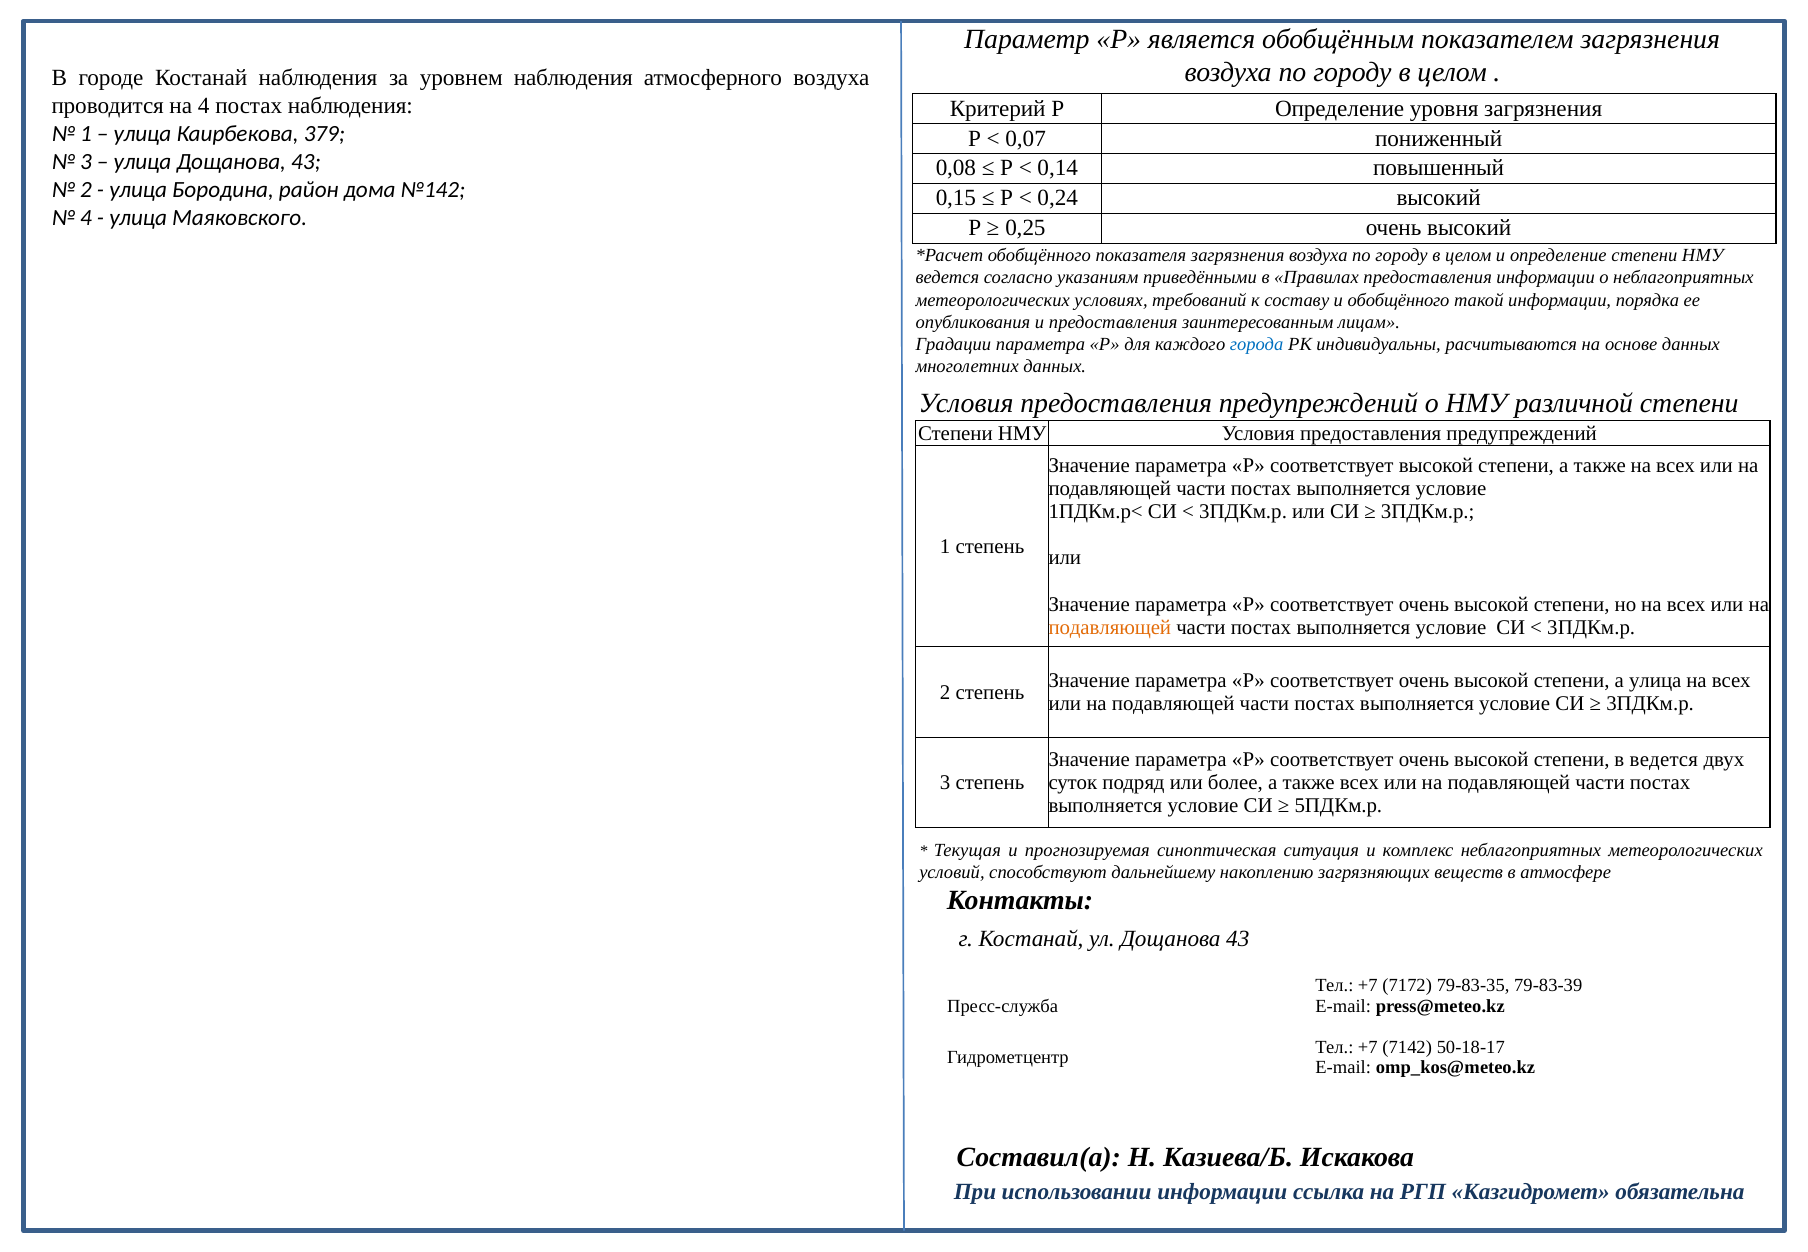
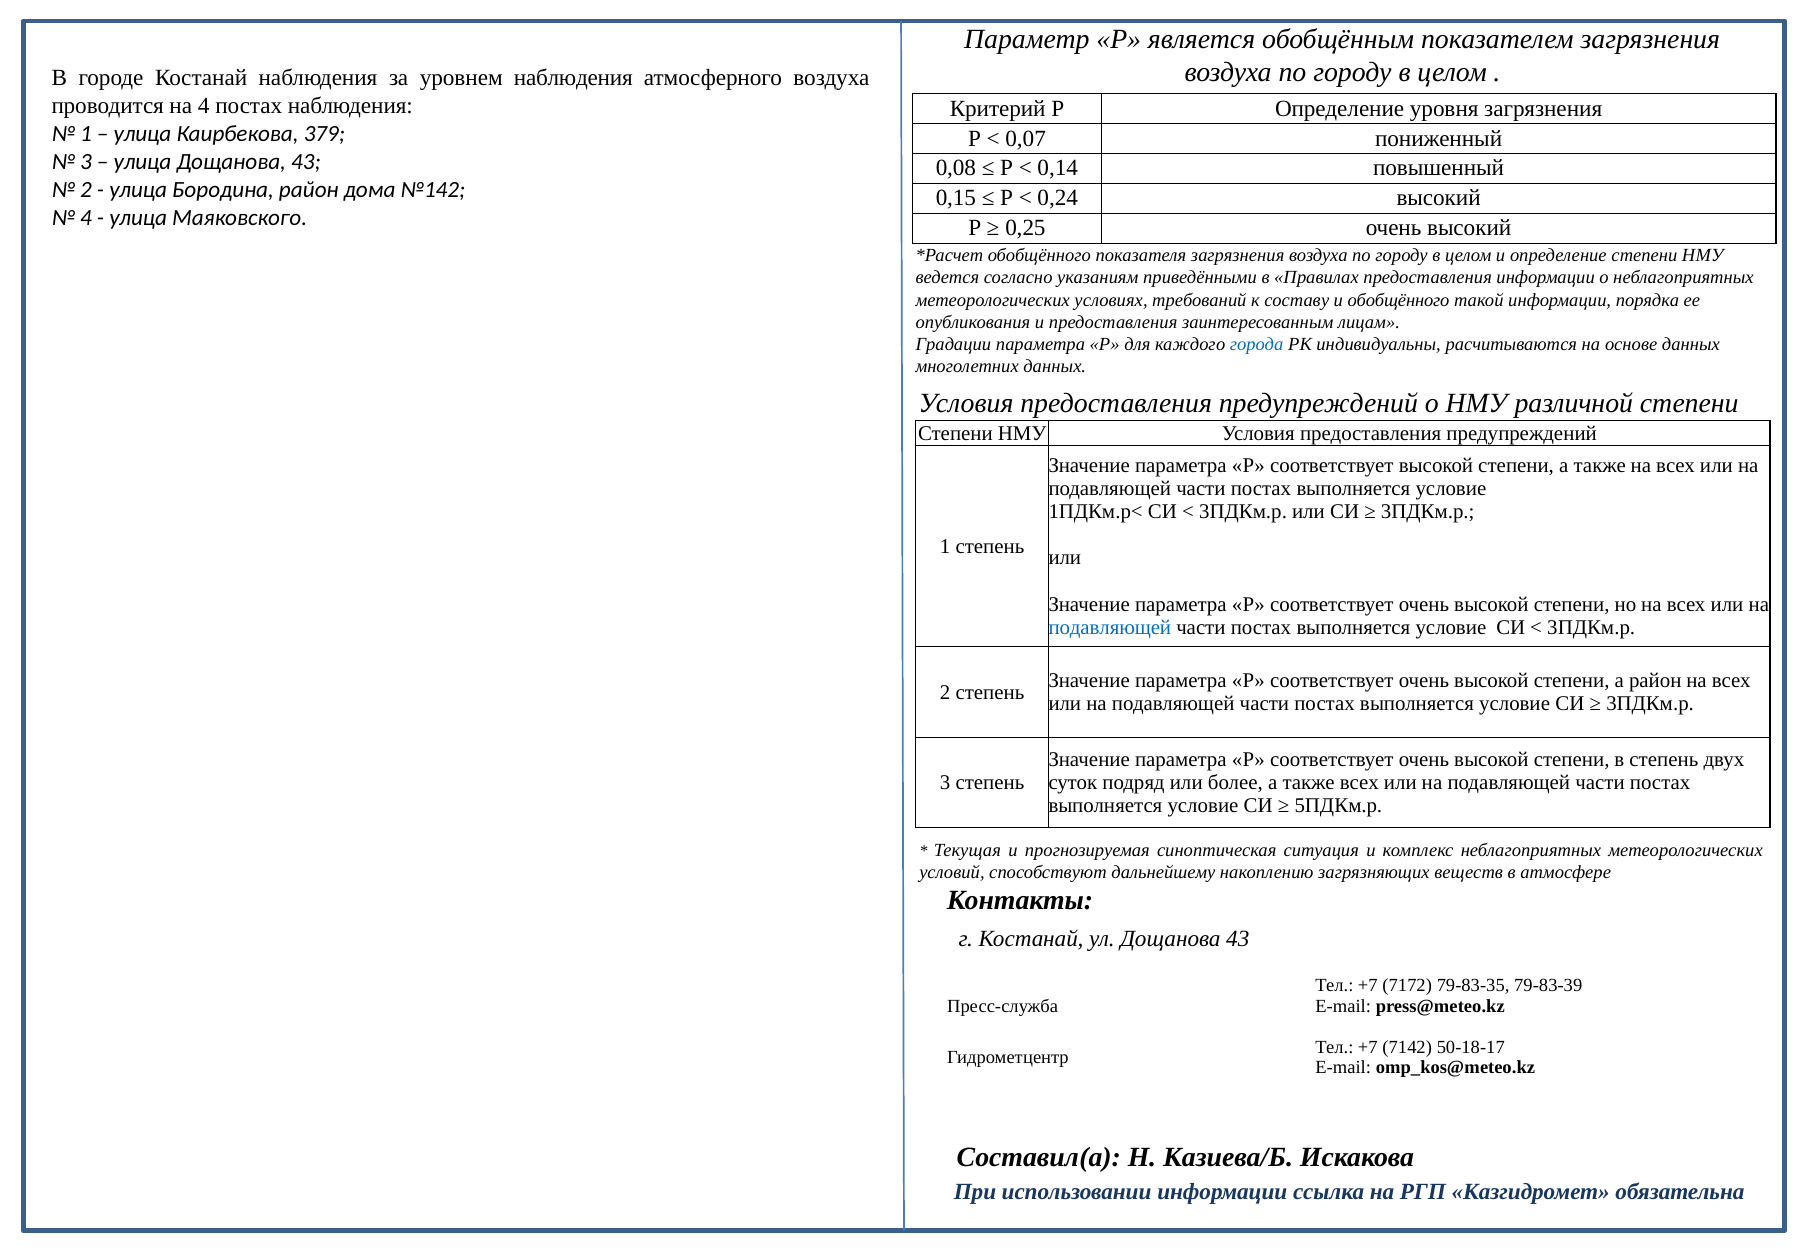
подавляющей colour: orange -> blue (1110, 627)
а улица: улица -> район (1655, 680)
в ведется: ведется -> степень (1664, 759)
